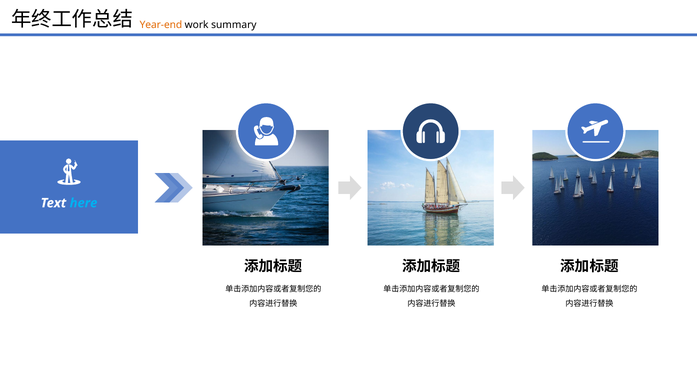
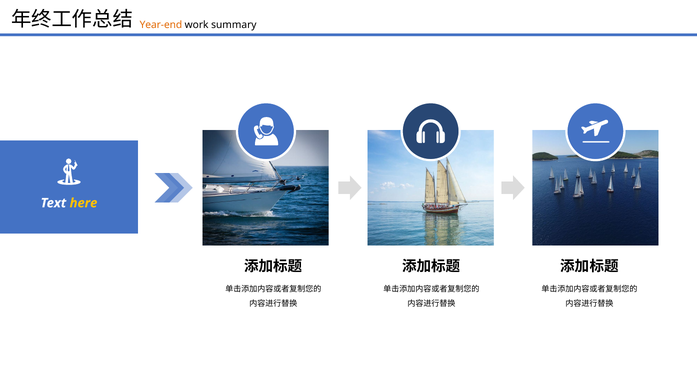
here colour: light blue -> yellow (83, 203)
